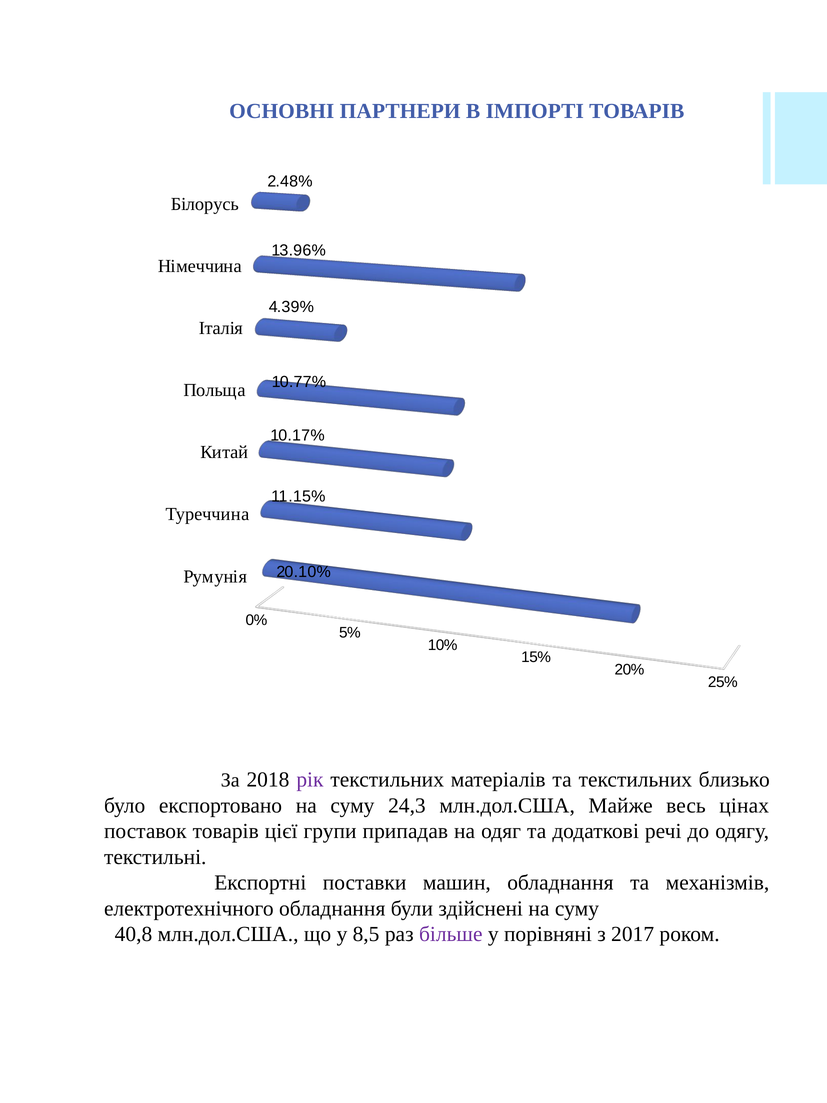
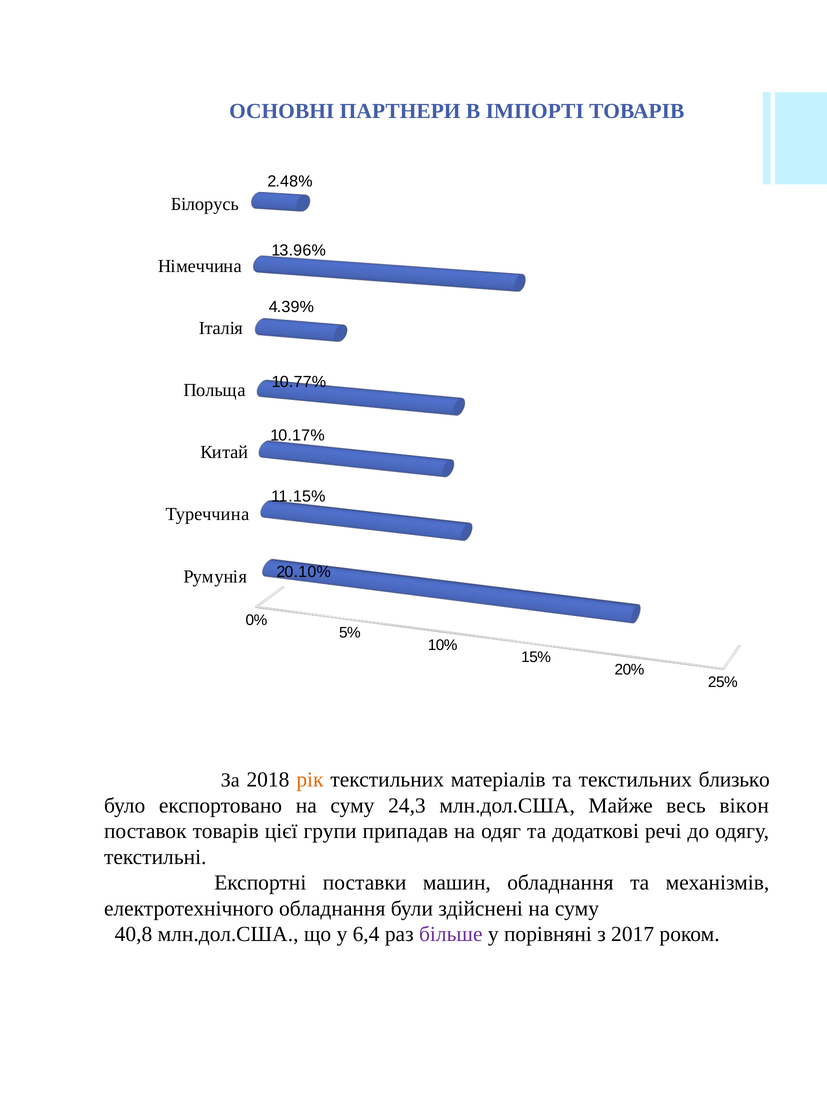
рік colour: purple -> orange (310, 780)
цінах: цінах -> вікон (744, 805)
8,5: 8,5 -> 6,4 (366, 934)
